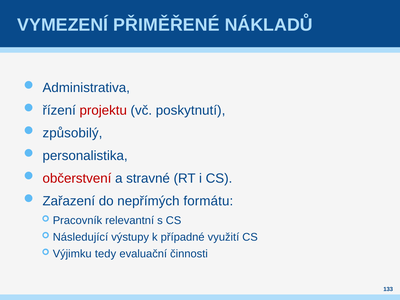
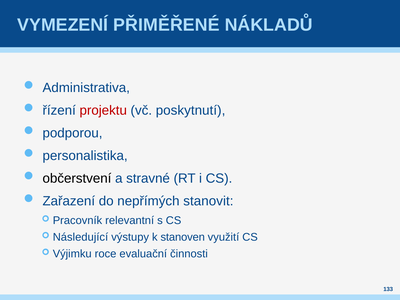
způsobilý: způsobilý -> podporou (73, 133)
občerstvení colour: red -> black (77, 178)
formátu: formátu -> stanovit (208, 201)
případné: případné -> stanoven (183, 237)
tedy: tedy -> roce (106, 254)
